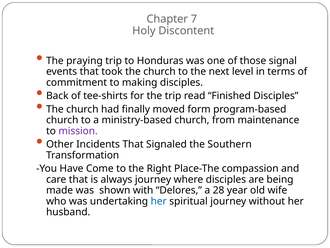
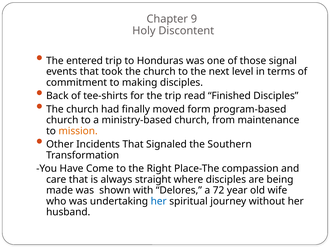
7: 7 -> 9 (194, 19)
praying: praying -> entered (85, 61)
mission colour: purple -> orange (78, 131)
always journey: journey -> straight (153, 179)
28: 28 -> 72 (219, 190)
